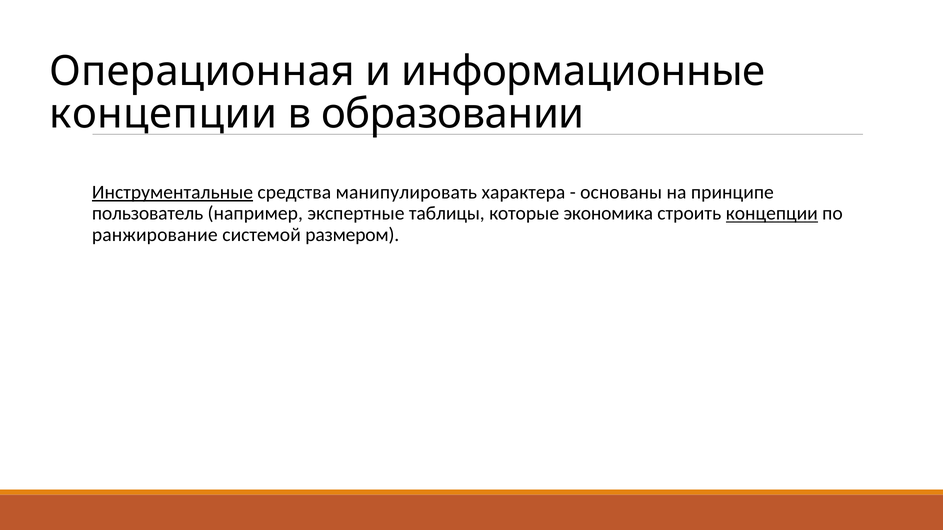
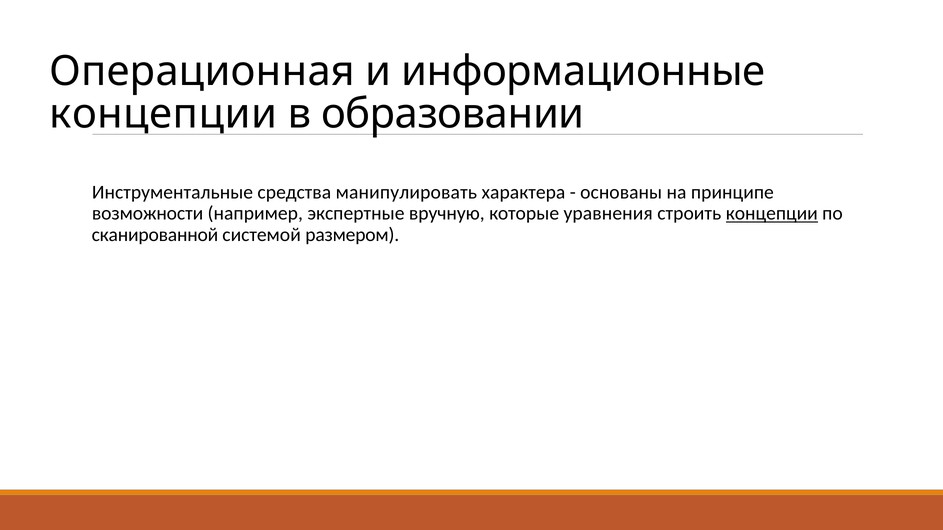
Инструментальные underline: present -> none (173, 192)
пользователь: пользователь -> возможности (148, 214)
таблицы: таблицы -> вручную (447, 214)
экономика: экономика -> уравнения (608, 214)
ранжирование: ранжирование -> сканированной (155, 235)
